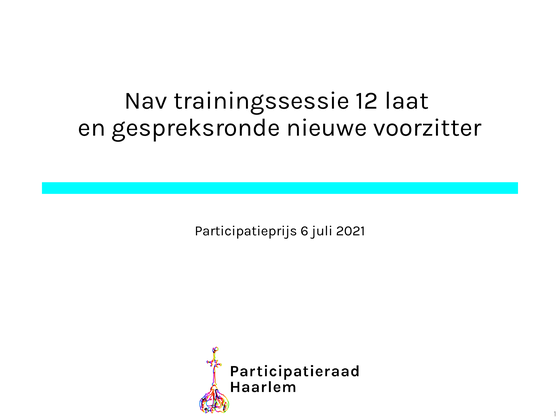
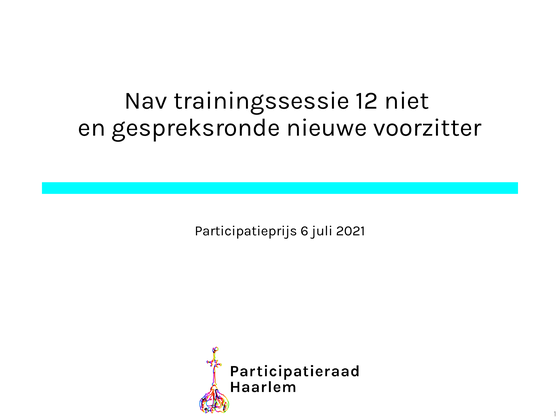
laat: laat -> niet (407, 101)
